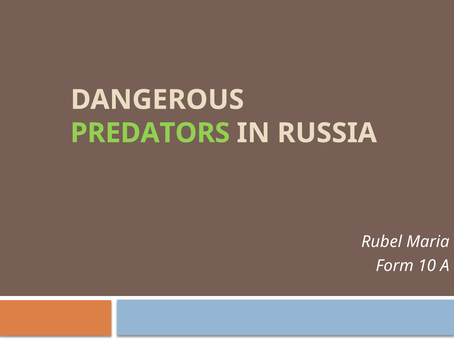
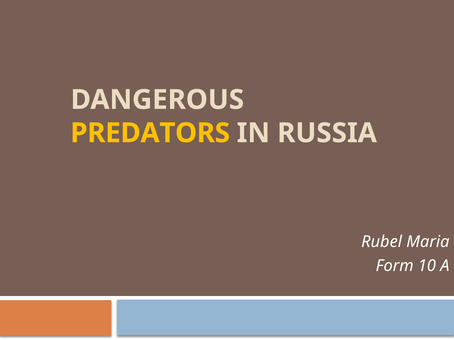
PREDATORS colour: light green -> yellow (150, 133)
